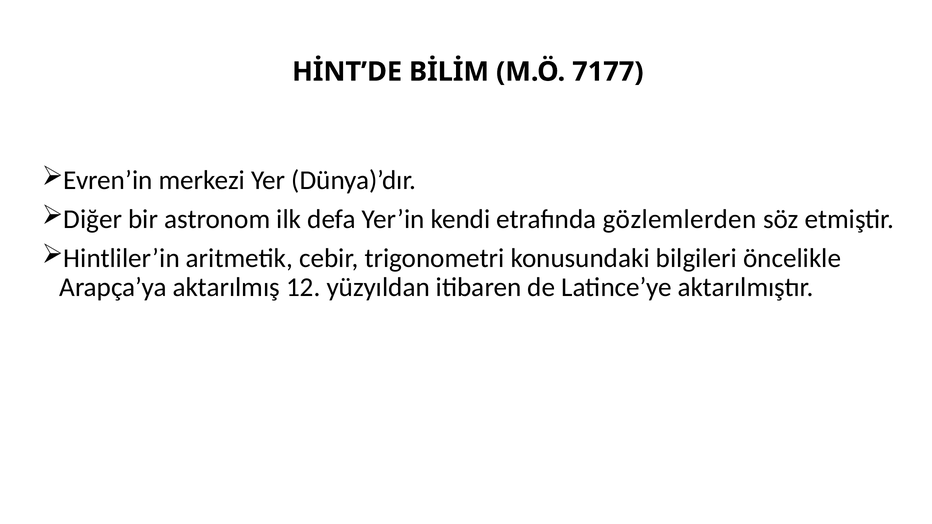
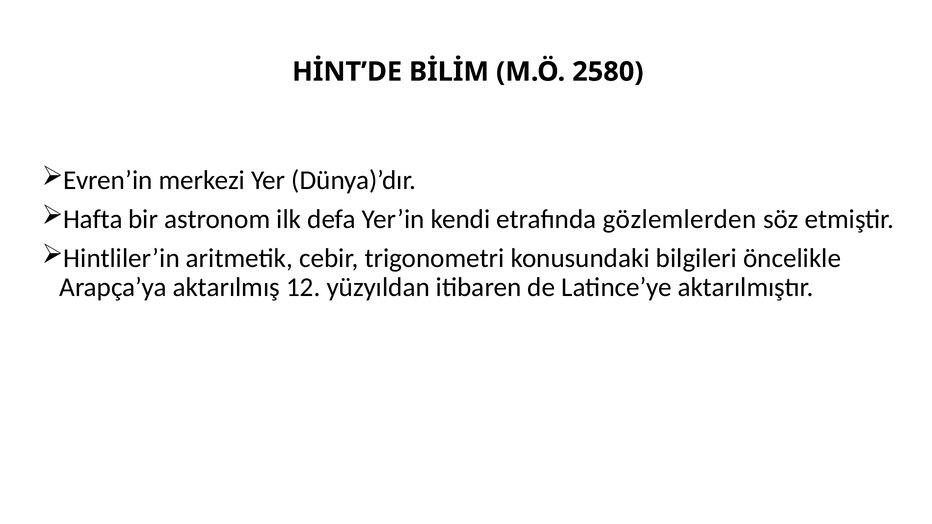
7177: 7177 -> 2580 (608, 72)
Diğer: Diğer -> Hafta (93, 219)
